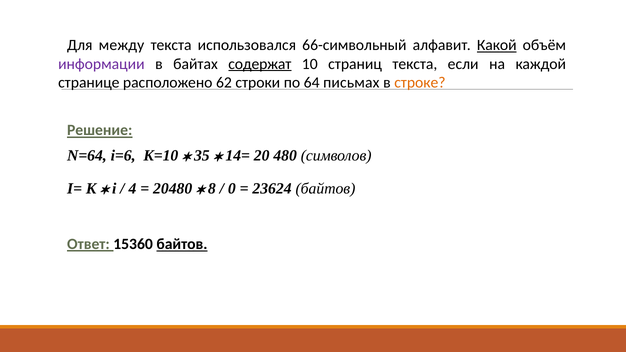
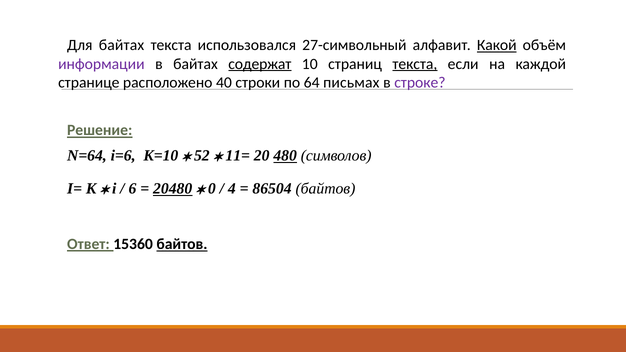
Для между: между -> байтах (122, 45)
66-символьный: 66-символьный -> 27-символьный (354, 45)
текста underline: none -> present (415, 64)
62: 62 -> 40 (224, 83)
строке colour: orange -> purple (420, 83)
35: 35 -> 52 (202, 156)
14=: 14= -> 11= (238, 156)
480 underline: none -> present (285, 156)
4: 4 -> 6 (132, 189)
20480 underline: none -> present (173, 189)
8: 8 -> 0 (212, 189)
0: 0 -> 4 (232, 189)
23624: 23624 -> 86504 (272, 189)
